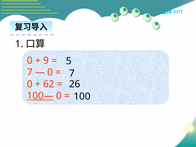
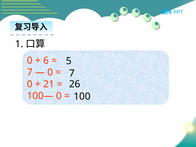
9: 9 -> 6 (46, 61)
62: 62 -> 21 (49, 84)
100— underline: present -> none (40, 96)
